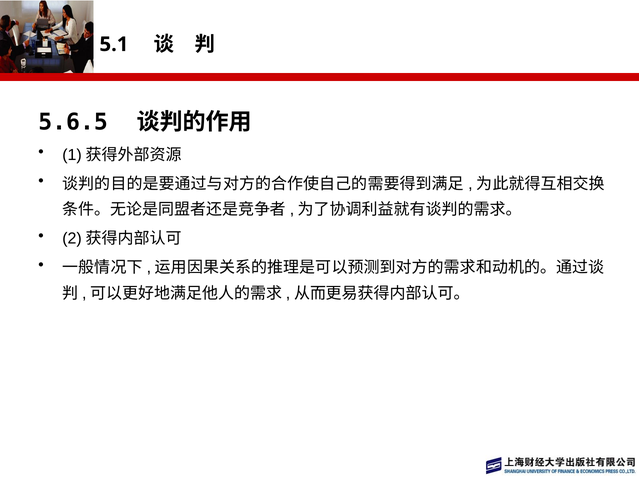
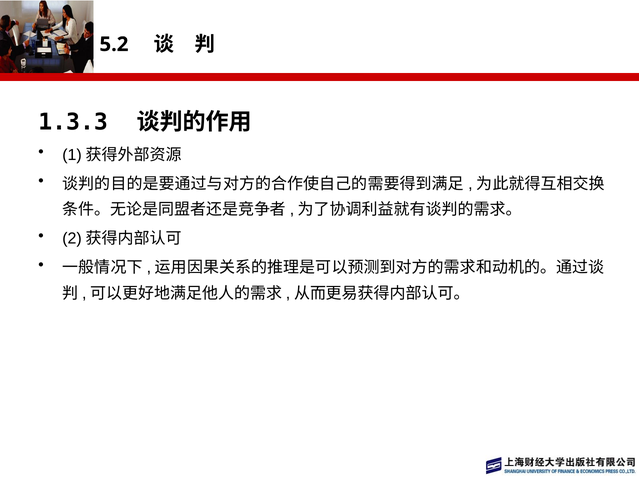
5.1: 5.1 -> 5.2 (114, 44)
5.6.5: 5.6.5 -> 1.3.3 (73, 122)
